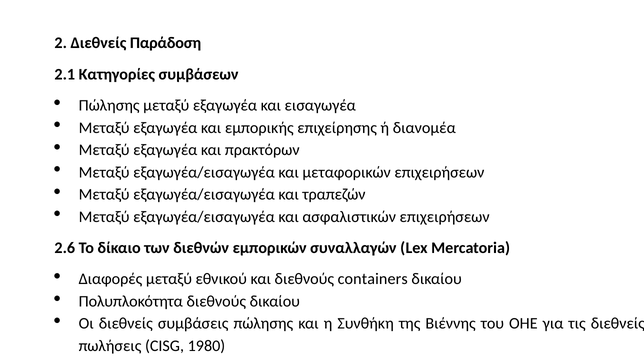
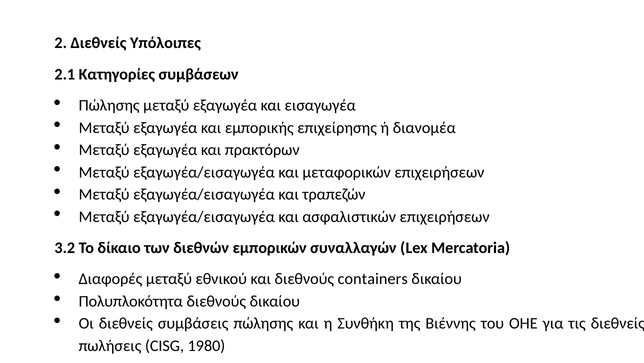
Παράδοση: Παράδοση -> Υπόλοιπες (165, 43)
2.6: 2.6 -> 3.2 (65, 247)
